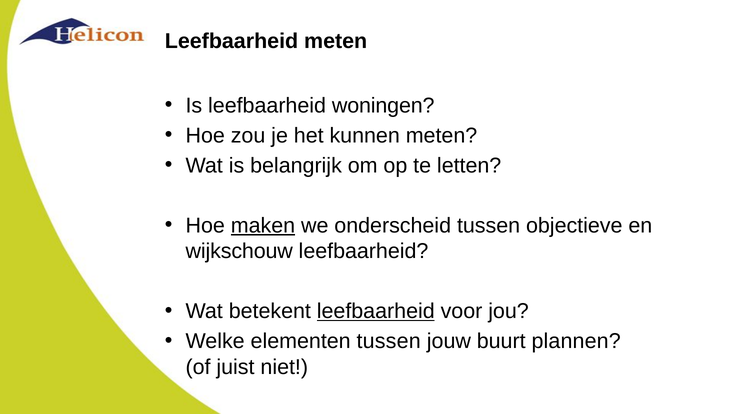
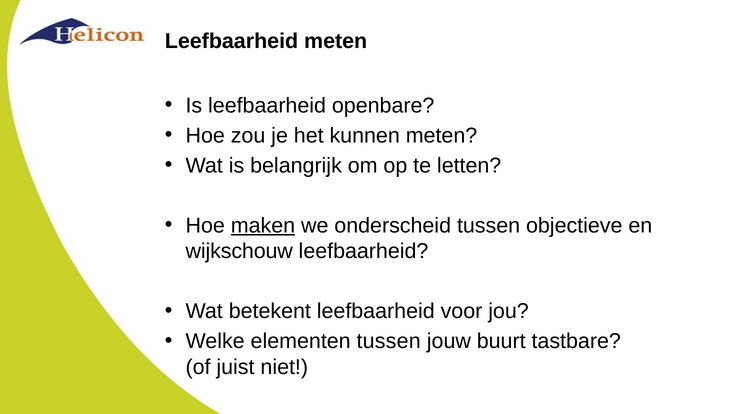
woningen: woningen -> openbare (383, 106)
leefbaarheid underline: present -> none (376, 311)
plannen: plannen -> tastbare (576, 341)
